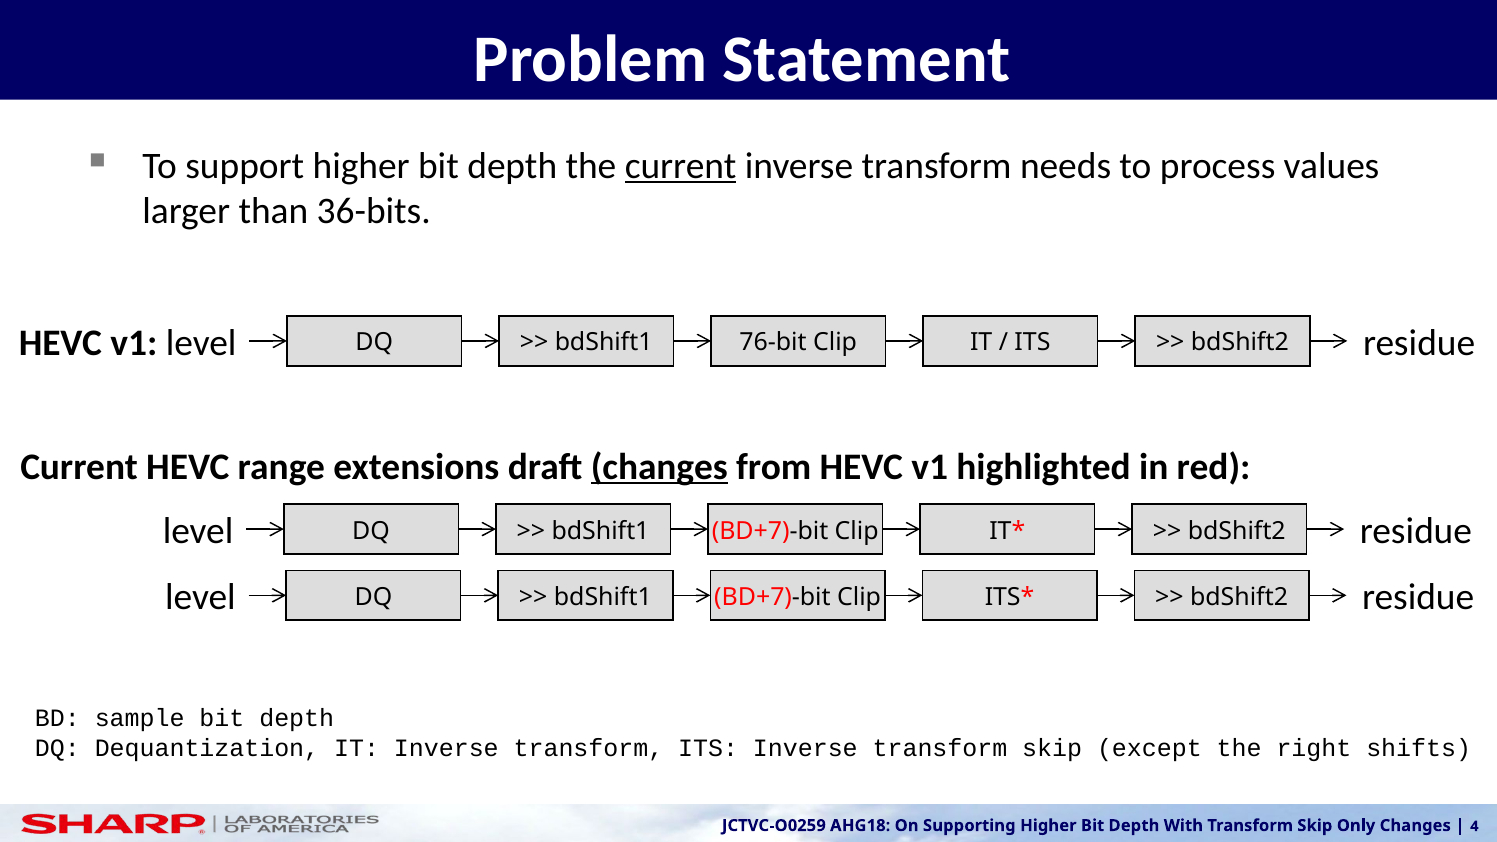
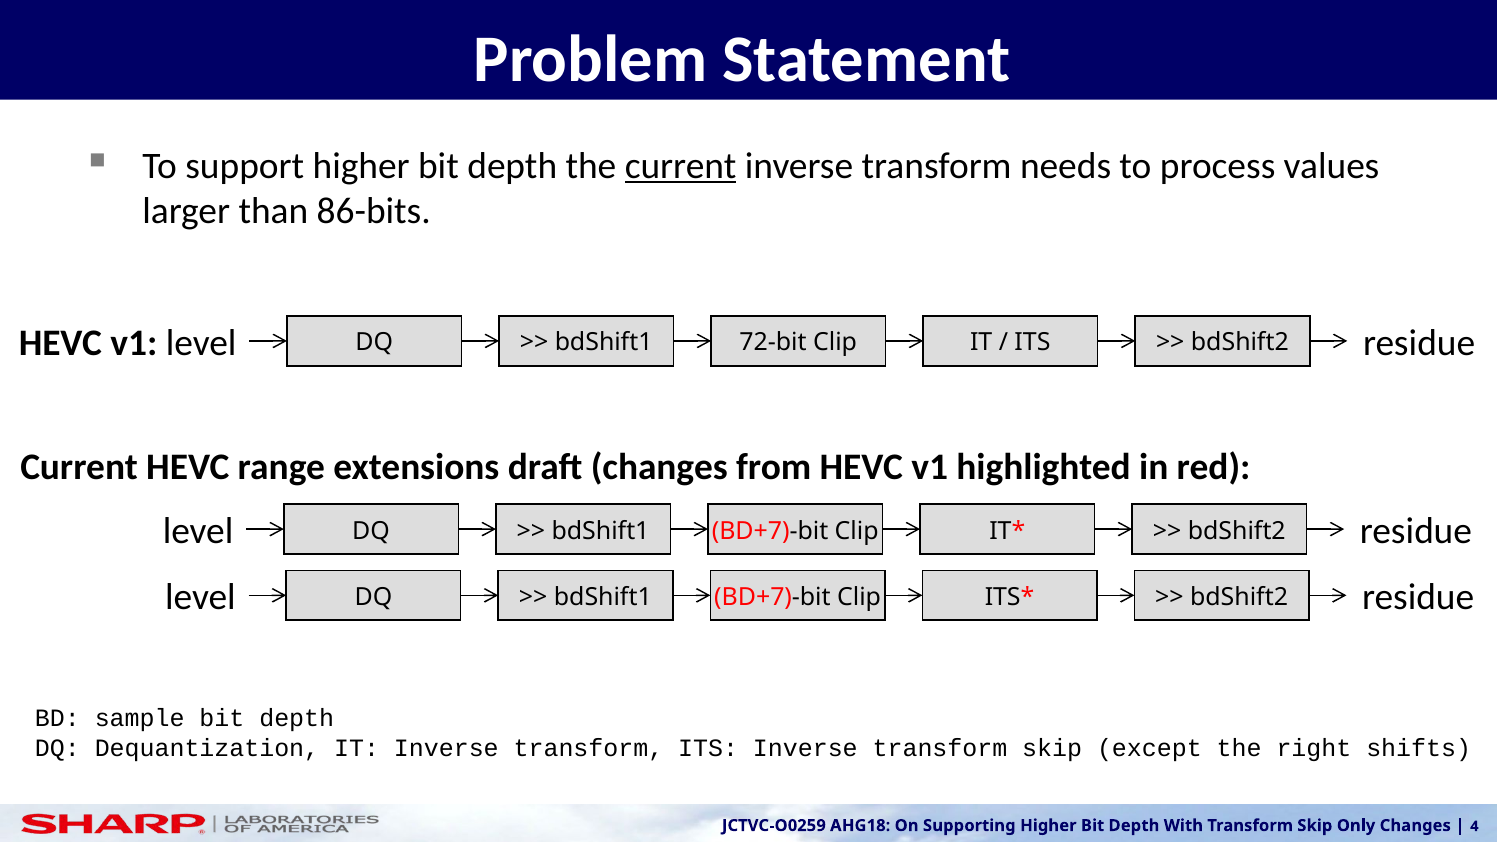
36-bits: 36-bits -> 86-bits (374, 211)
76-bit: 76-bit -> 72-bit (773, 343)
changes underline: present -> none (659, 467)
